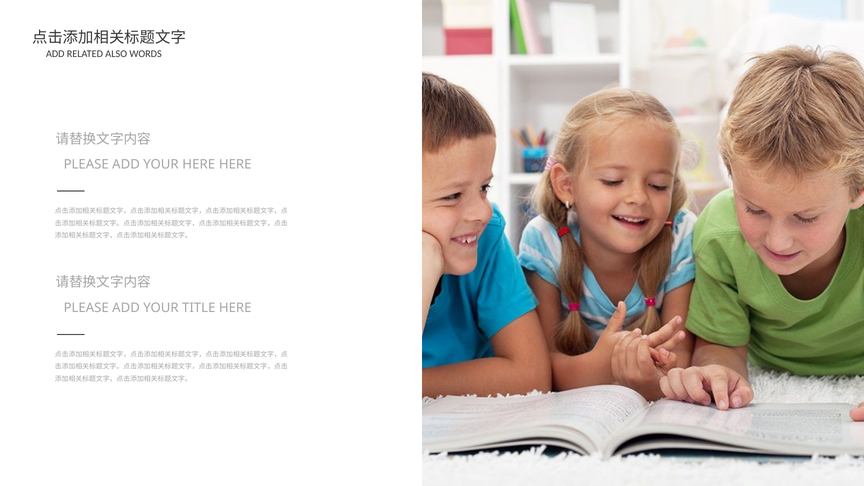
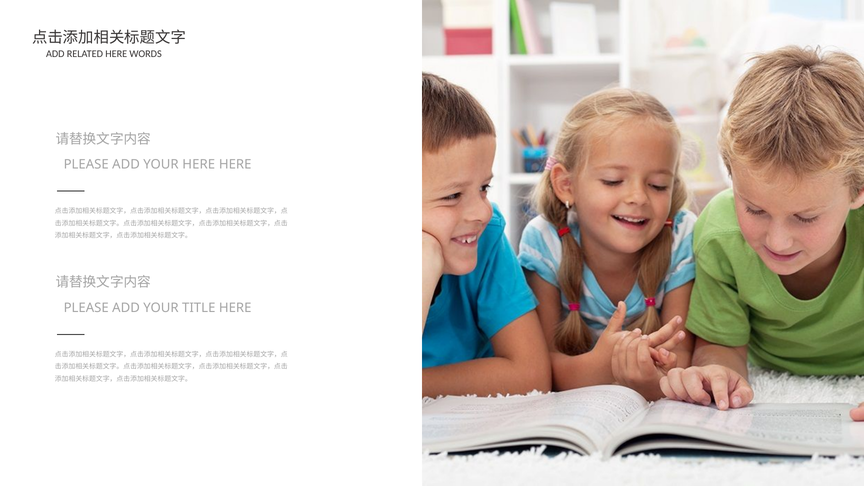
RELATED ALSO: ALSO -> HERE (116, 54)
